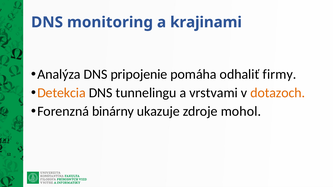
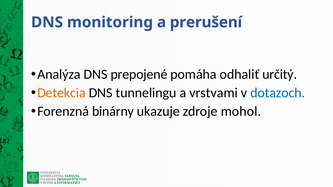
krajinami: krajinami -> prerušení (206, 22)
pripojenie: pripojenie -> prepojené (139, 75)
firmy: firmy -> určitý (280, 75)
dotazoch colour: orange -> blue (278, 93)
